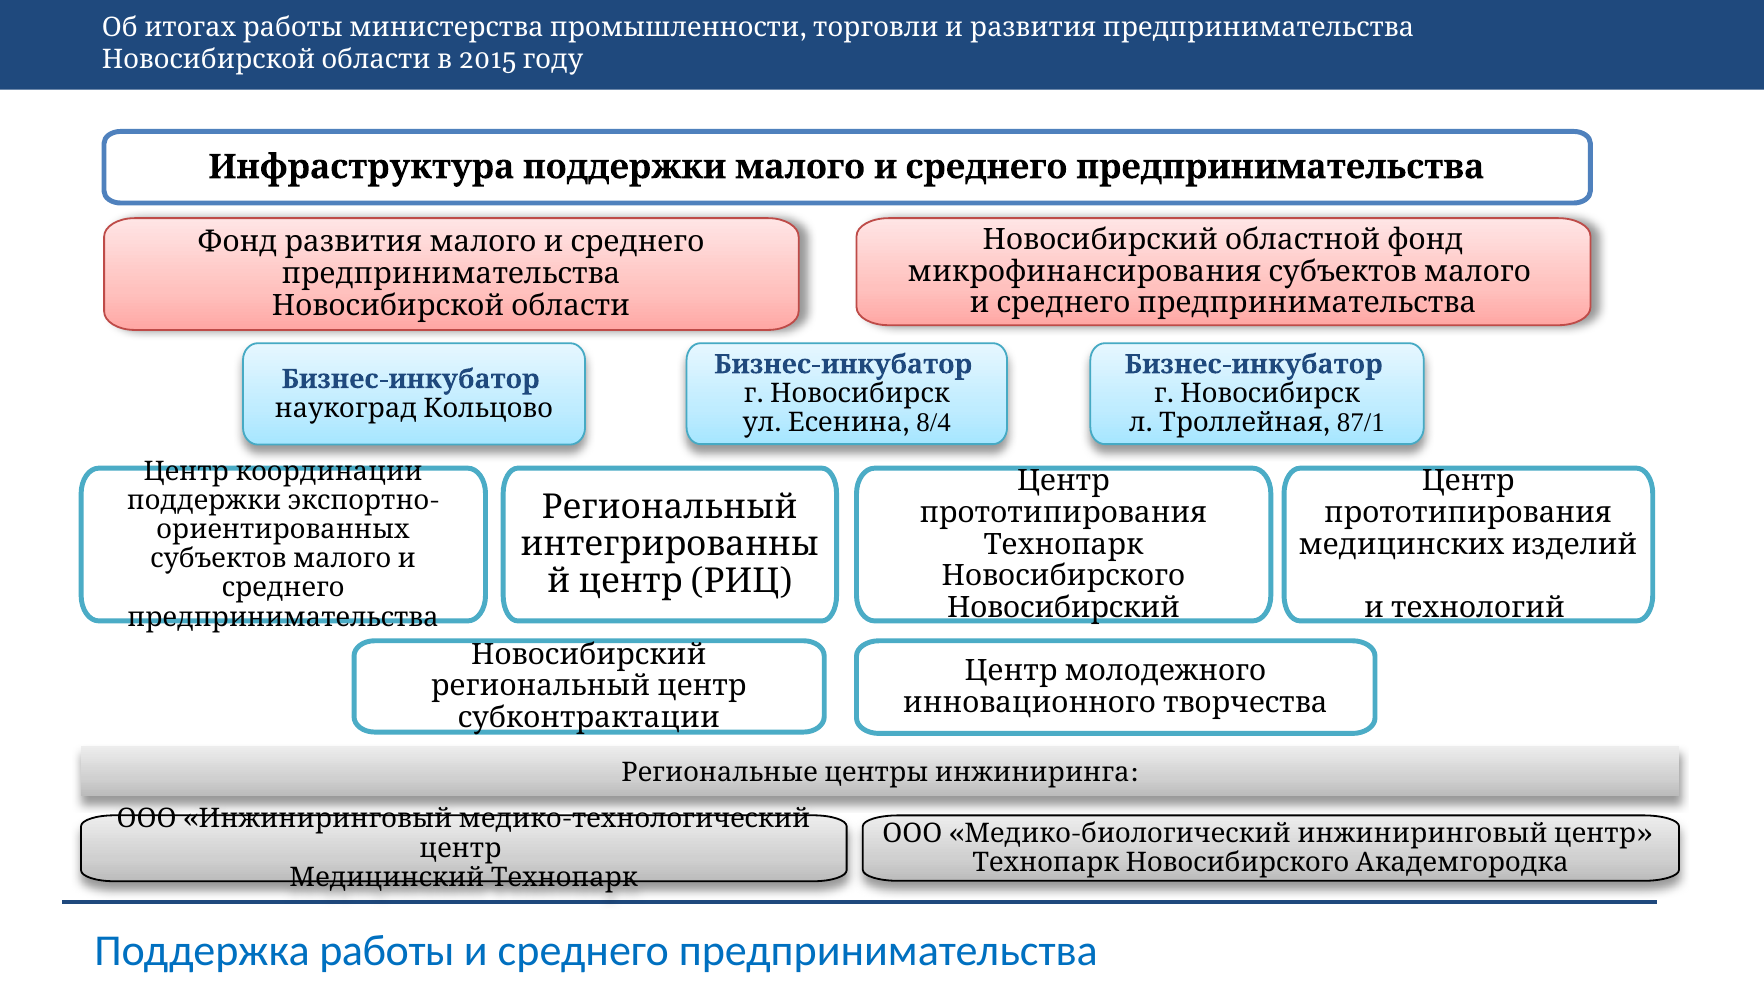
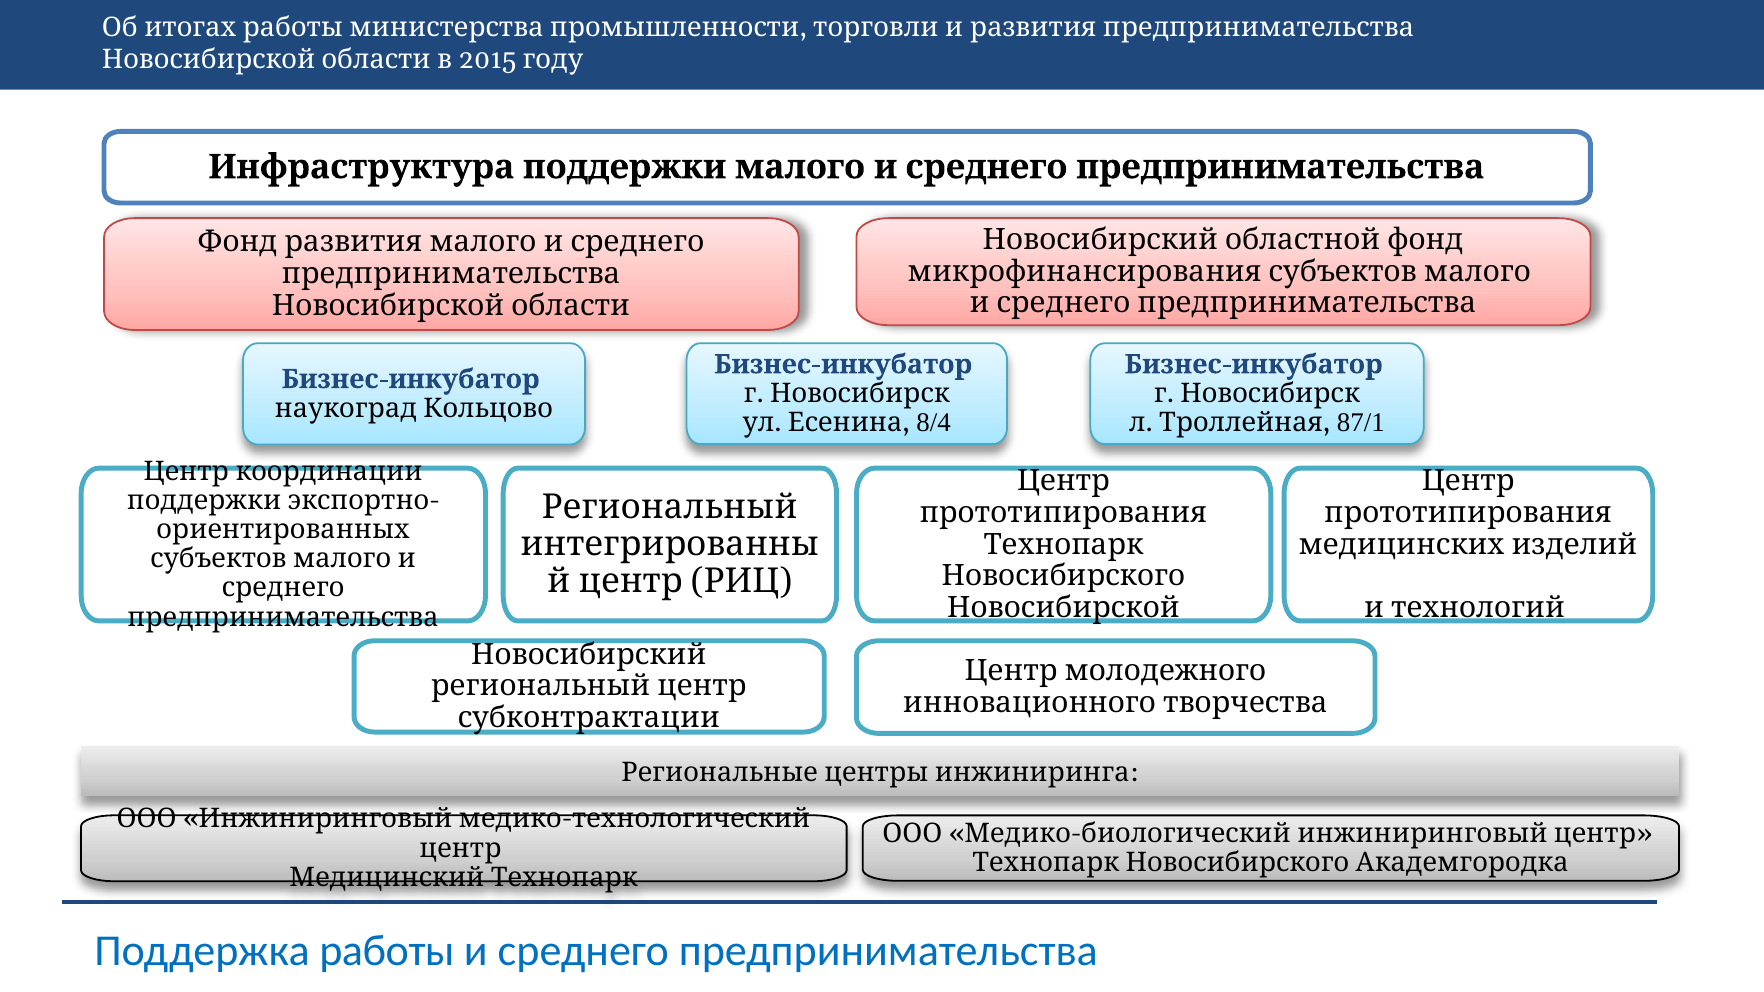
Новосибирский: Новосибирский -> Новосибирской (1063, 608)
